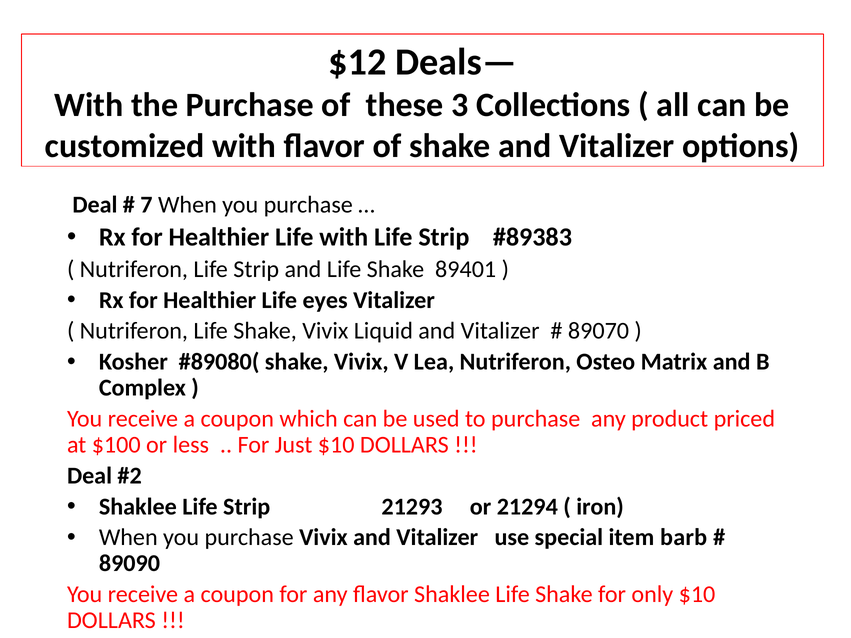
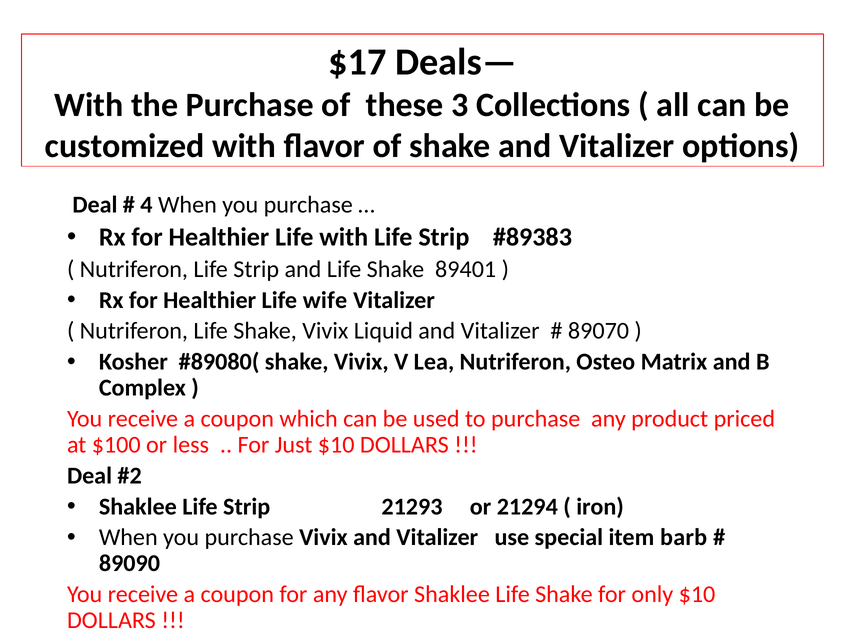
$12: $12 -> $17 (357, 62)
7: 7 -> 4 (146, 205)
eyes: eyes -> wife (325, 300)
